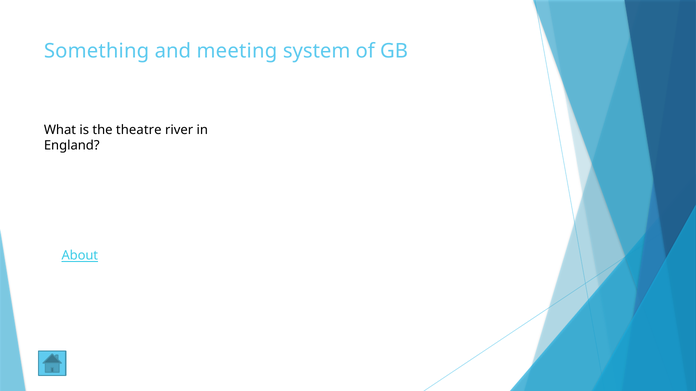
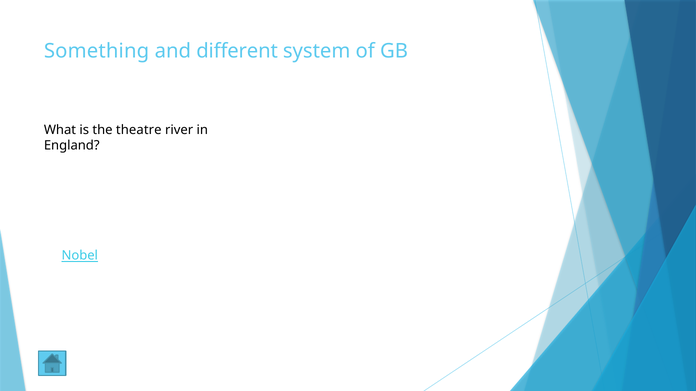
meeting: meeting -> different (237, 51)
About: About -> Nobel (80, 256)
